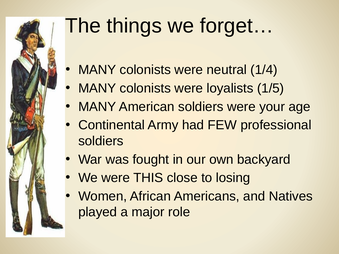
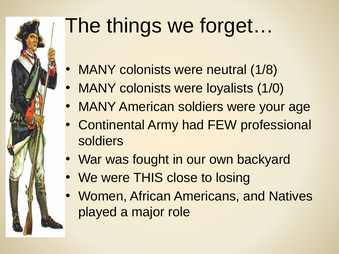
1/4: 1/4 -> 1/8 (264, 70)
1/5: 1/5 -> 1/0 (271, 88)
